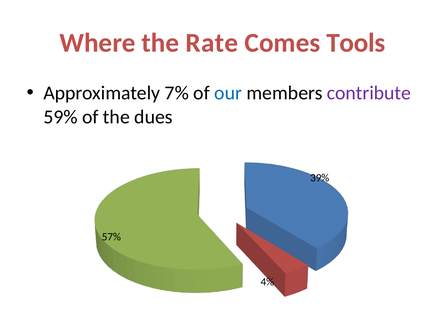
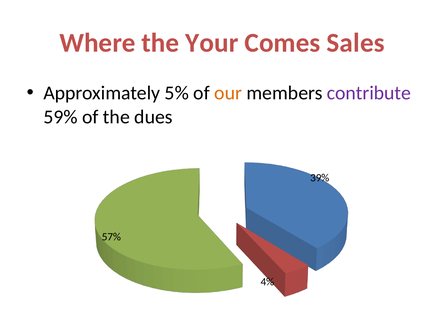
Rate: Rate -> Your (212, 43)
Tools: Tools -> Sales (356, 43)
7%: 7% -> 5% (177, 93)
our colour: blue -> orange (228, 93)
